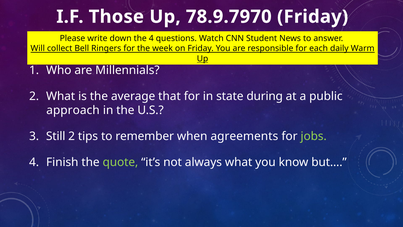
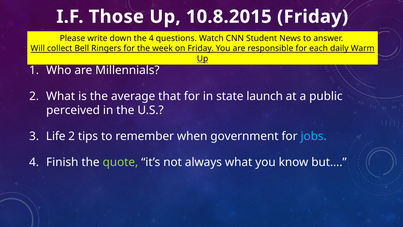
78.9.7970: 78.9.7970 -> 10.8.2015 (229, 17)
during: during -> launch (265, 96)
approach: approach -> perceived (73, 110)
Still: Still -> Life (56, 136)
agreements: agreements -> government (244, 136)
jobs colour: light green -> light blue (314, 136)
